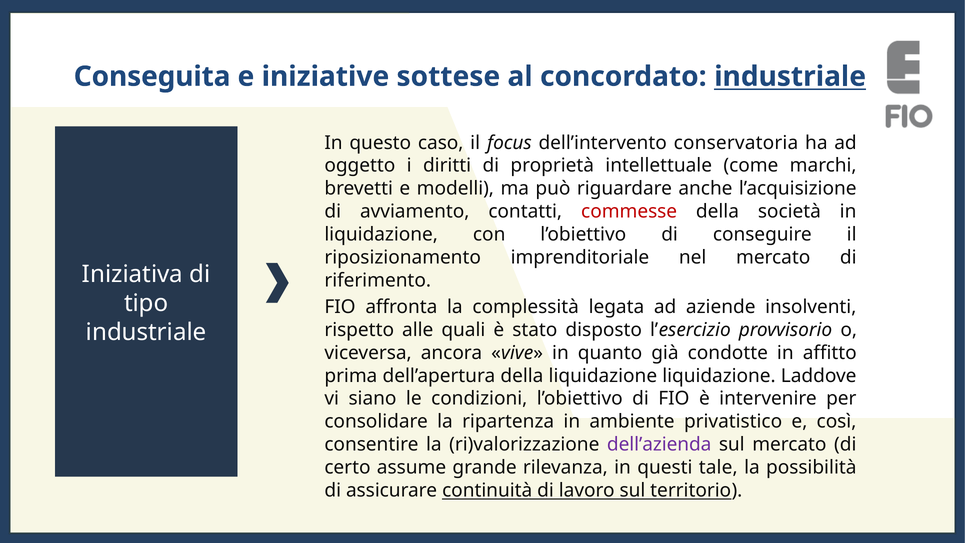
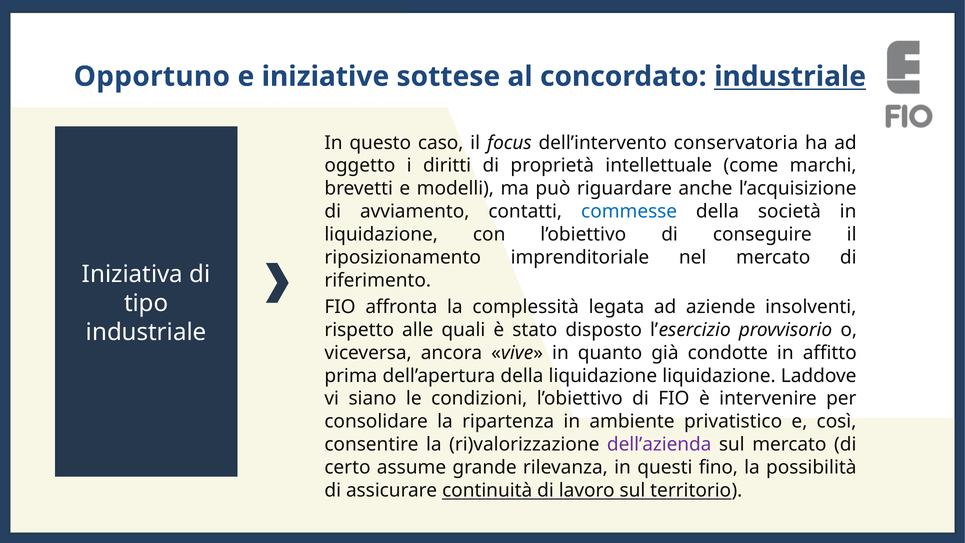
Conseguita: Conseguita -> Opportuno (152, 76)
commesse colour: red -> blue (629, 211)
tale: tale -> fino (718, 467)
